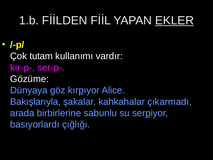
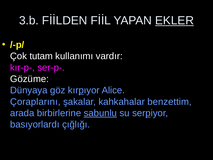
1.b: 1.b -> 3.b (29, 21)
Bakışlarıyla: Bakışlarıyla -> Çoraplarını (35, 102)
çıkarmadı: çıkarmadı -> benzettim (170, 102)
sabunlu underline: none -> present (100, 113)
